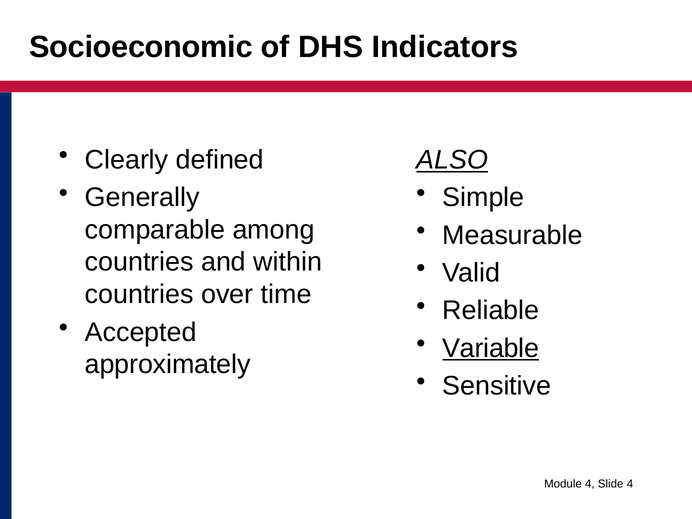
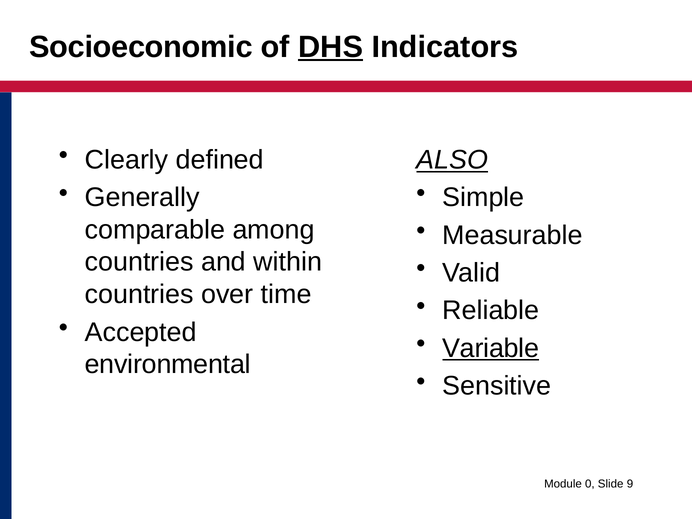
DHS underline: none -> present (331, 47)
approximately: approximately -> environmental (168, 364)
Module 4: 4 -> 0 (590, 484)
Slide 4: 4 -> 9 (630, 484)
